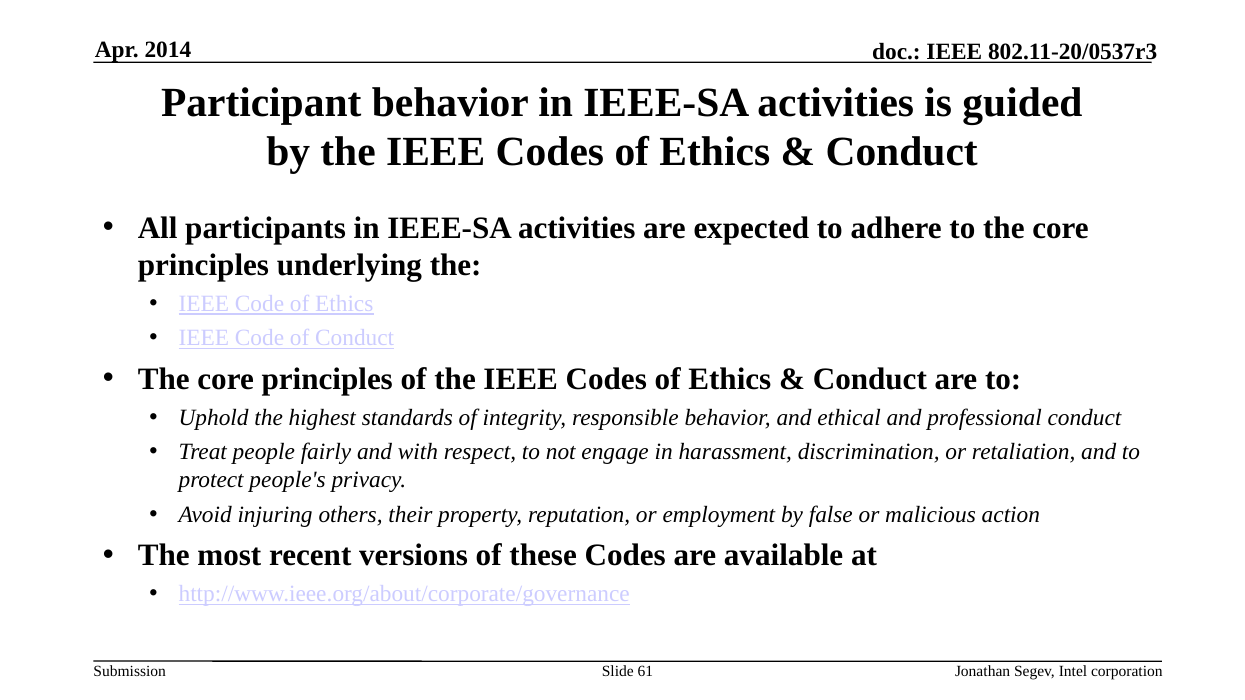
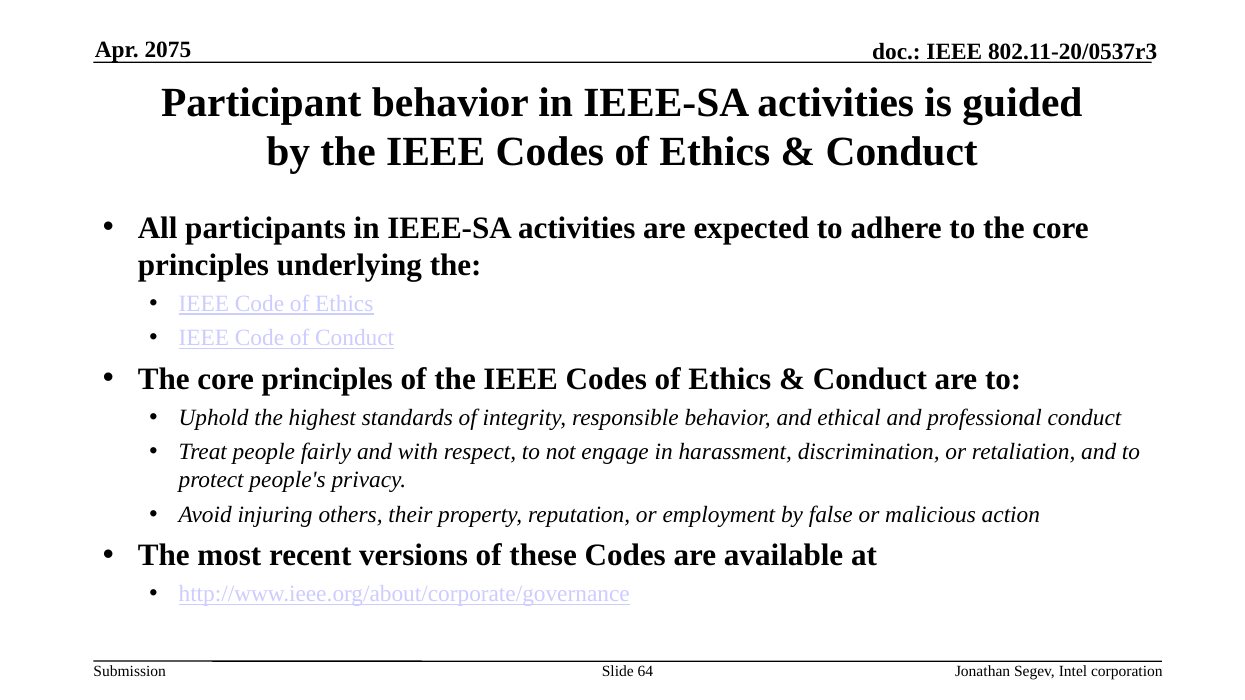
2014: 2014 -> 2075 (168, 49)
61: 61 -> 64 (645, 672)
